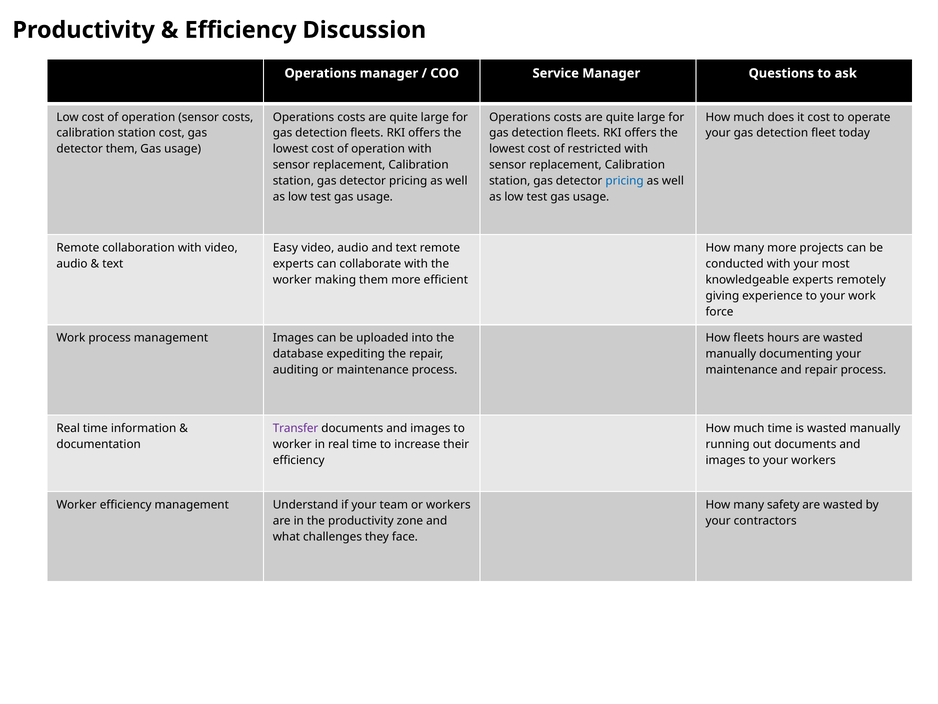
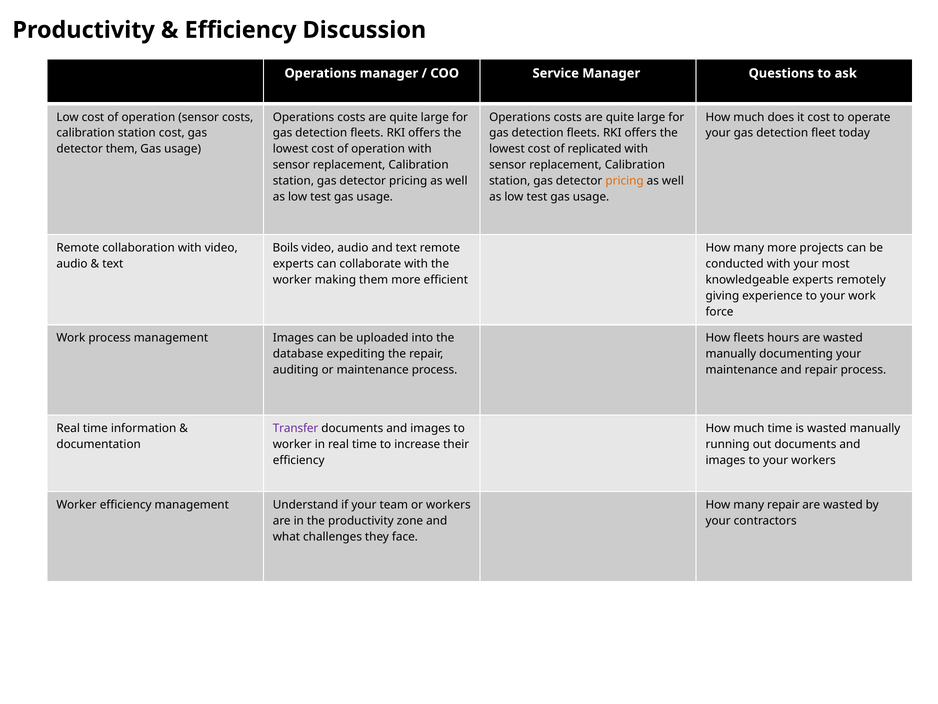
restricted: restricted -> replicated (595, 149)
pricing colour: blue -> orange (625, 181)
Easy: Easy -> Boils (286, 248)
many safety: safety -> repair (783, 505)
